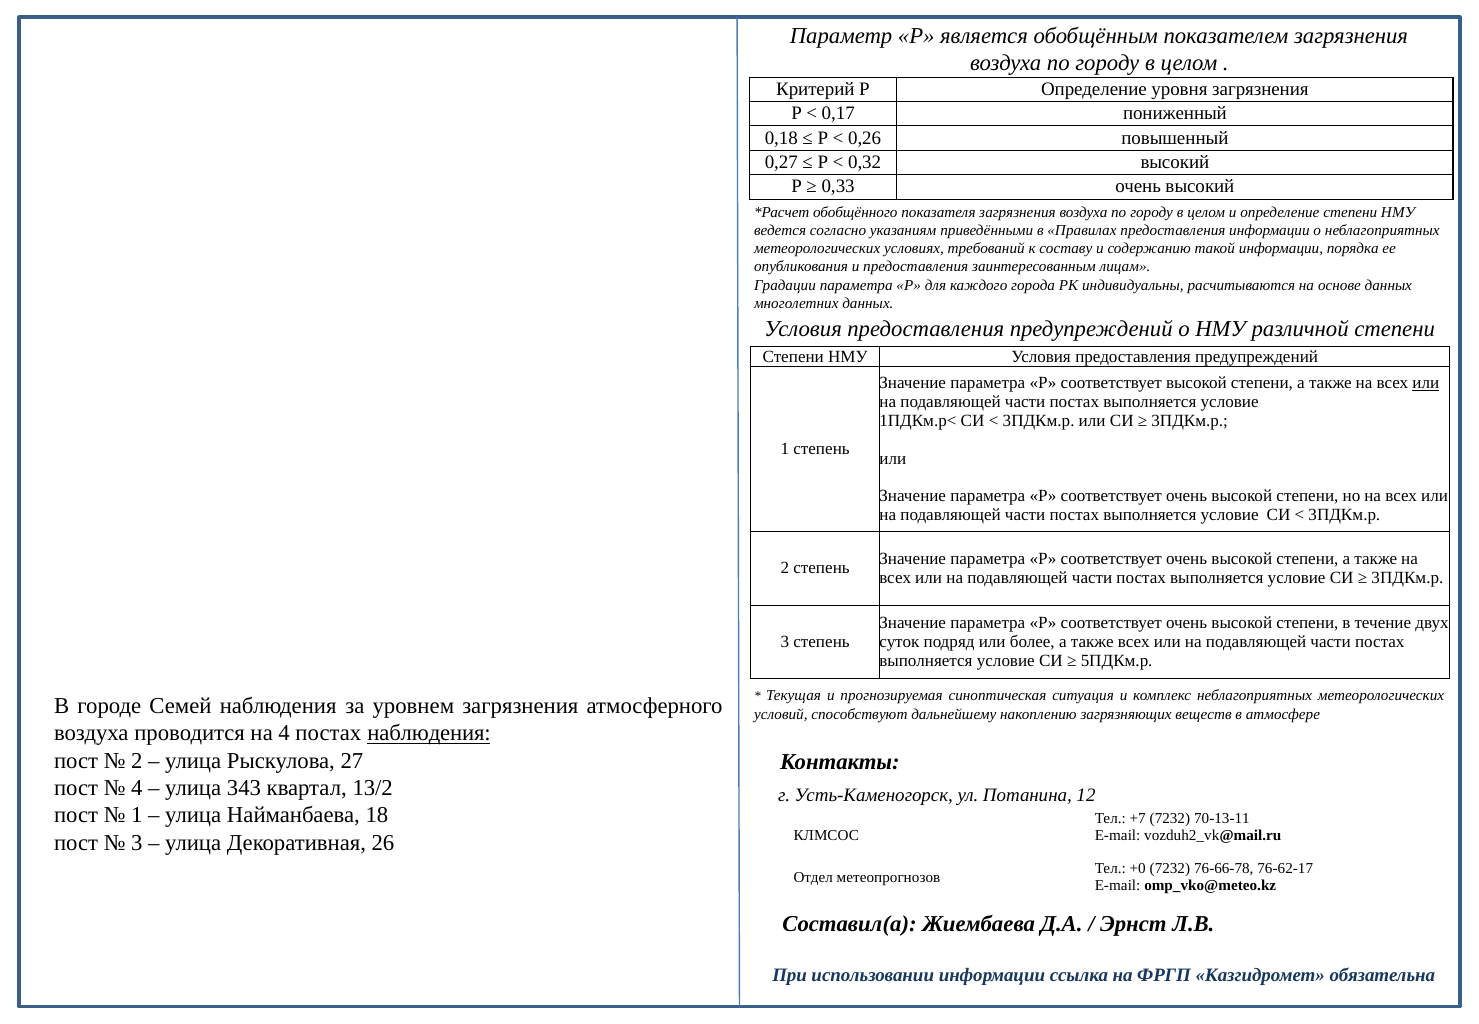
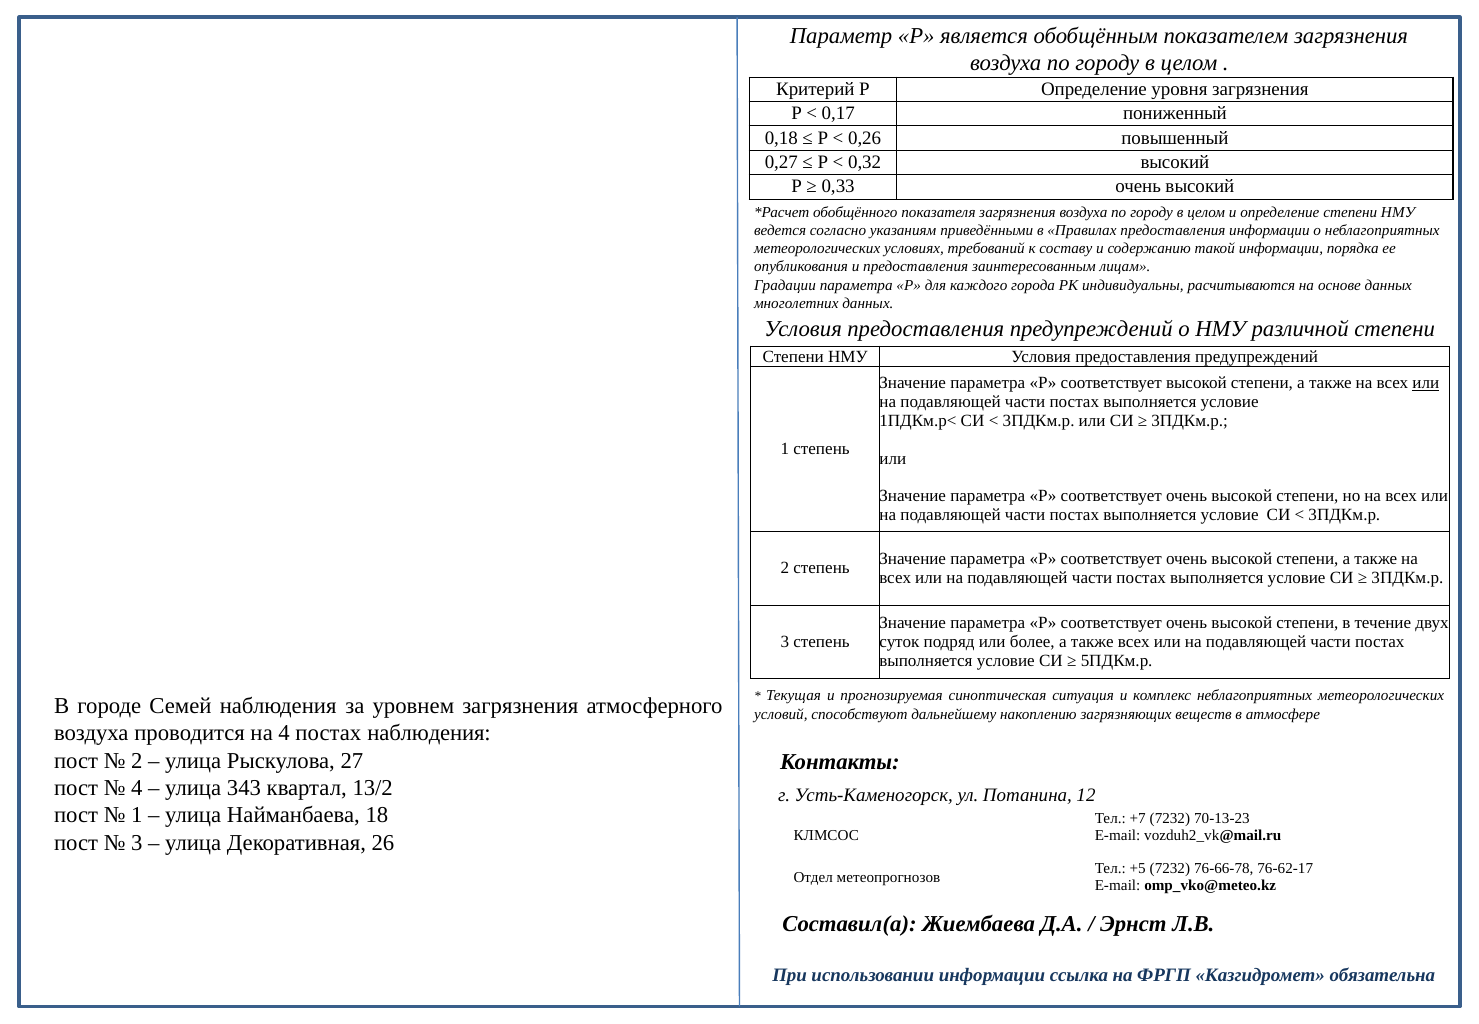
наблюдения underline: present -> none (429, 733)
70-13-11: 70-13-11 -> 70-13-23 (1222, 819)
+0: +0 -> +5 (1138, 869)
